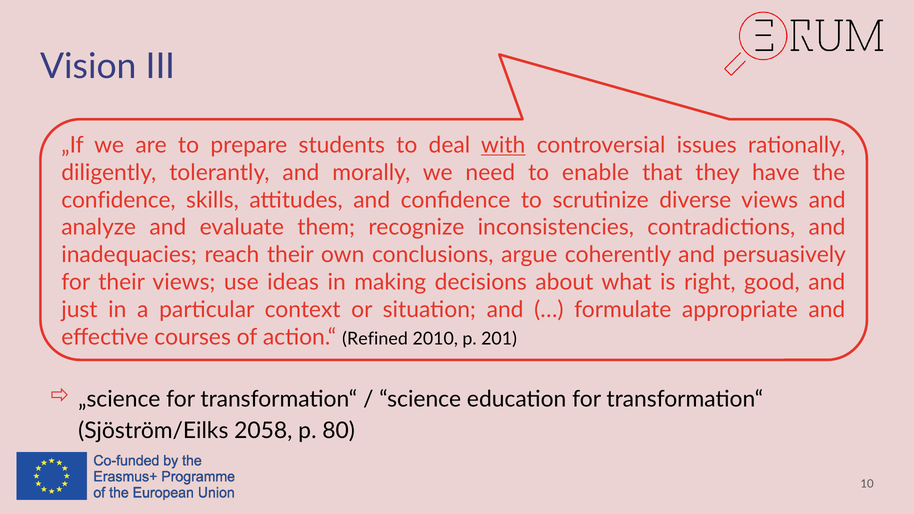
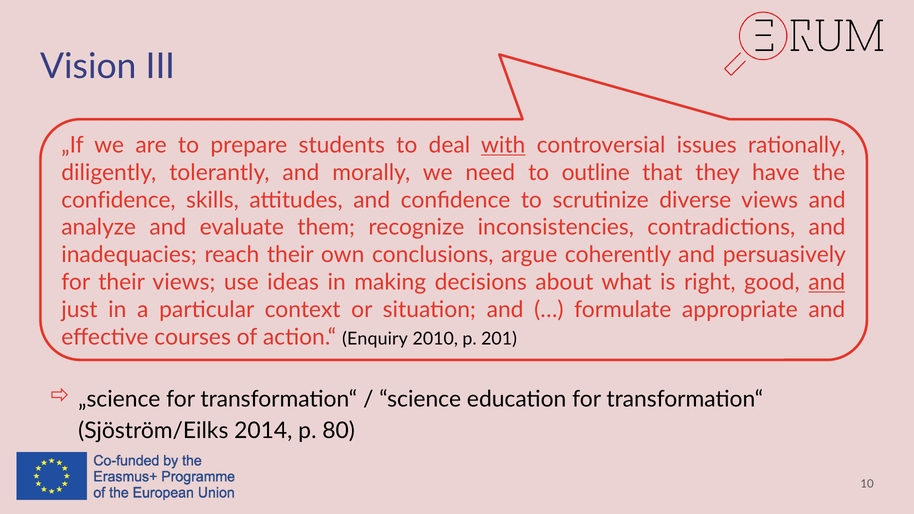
enable: enable -> outline (596, 173)
and underline: none -> present (827, 282)
Refined: Refined -> Enquiry (375, 339)
2058: 2058 -> 2014 (263, 431)
